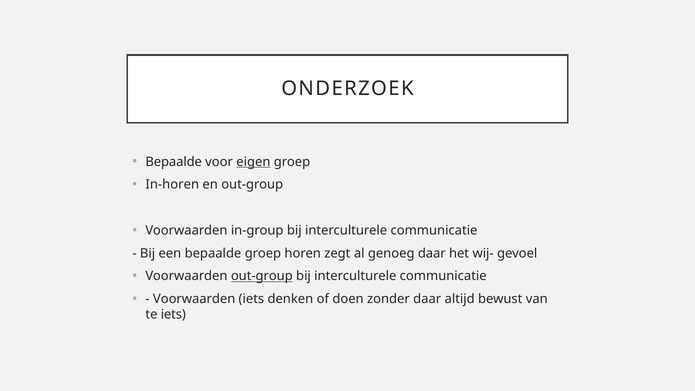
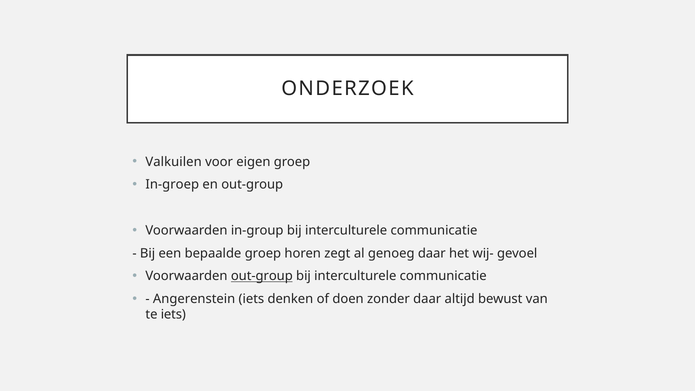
Bepaalde: Bepaalde -> Valkuilen (174, 162)
eigen underline: present -> none (253, 162)
In-horen: In-horen -> In-groep (172, 185)
Voorwaarden: Voorwaarden -> Angerenstein (194, 299)
